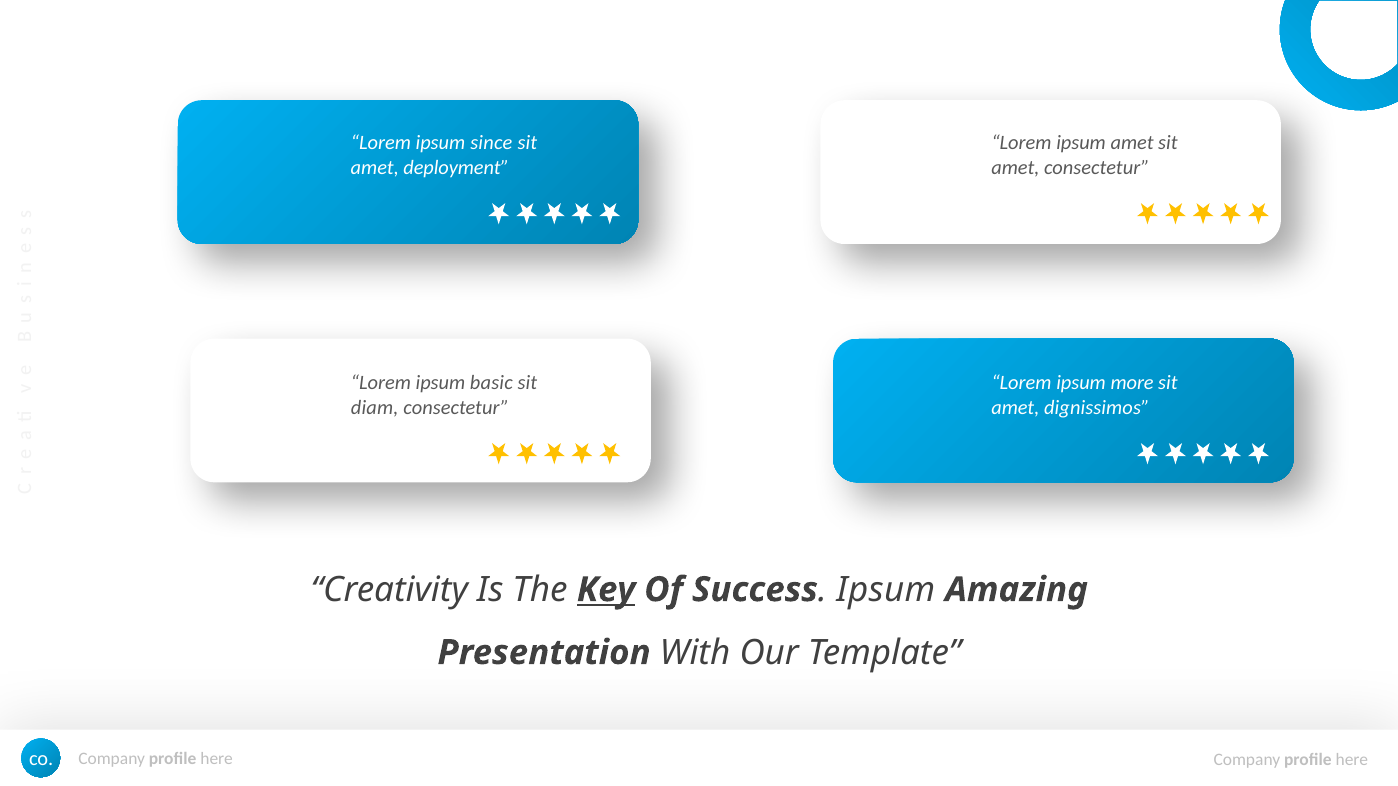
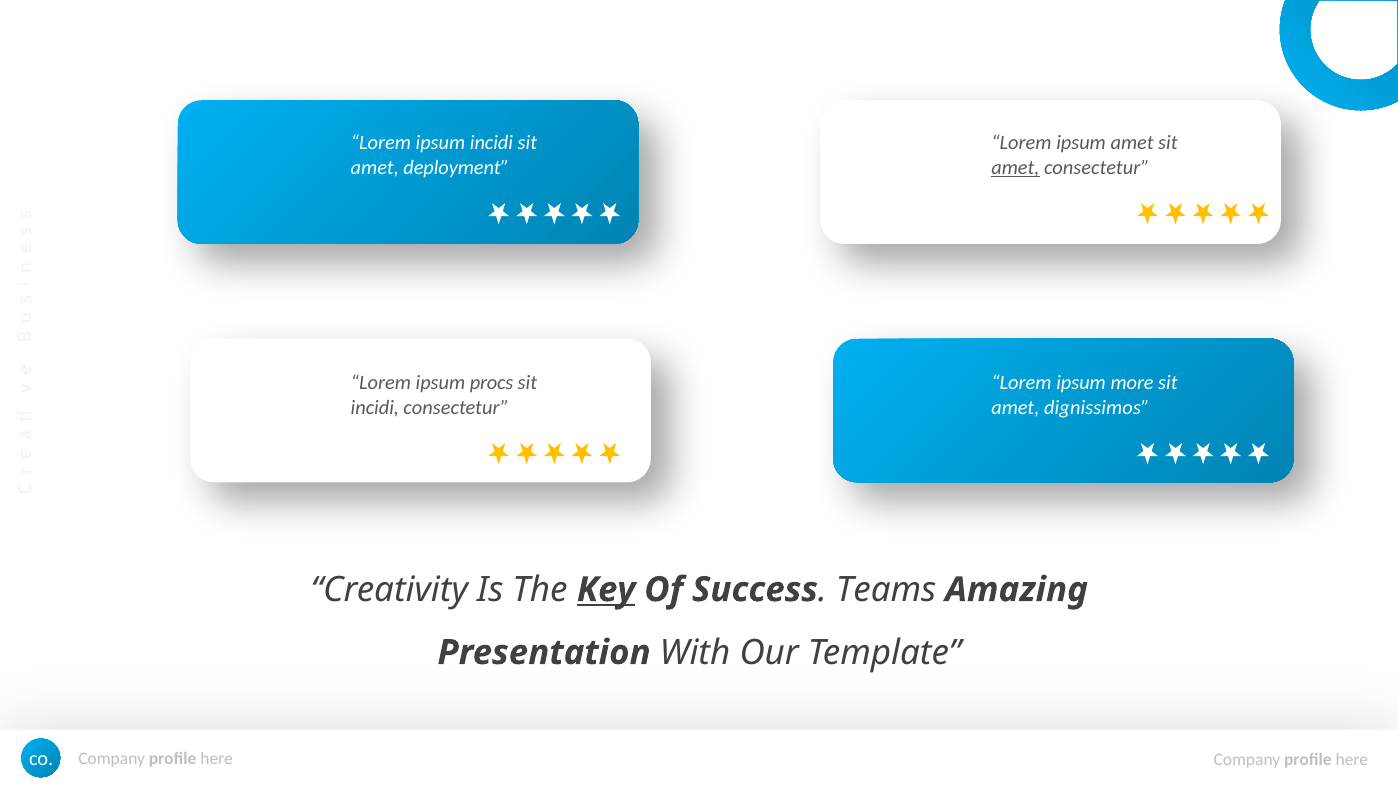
ipsum since: since -> incidi (492, 143)
amet underline: none -> present (1015, 168)
basic: basic -> procs (492, 383)
diam: diam -> incidi (375, 408)
Ipsum: Ipsum -> Teams (886, 590)
